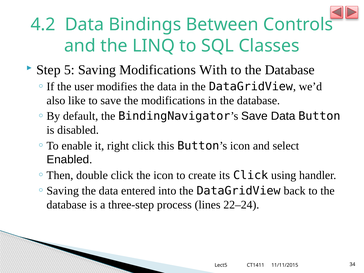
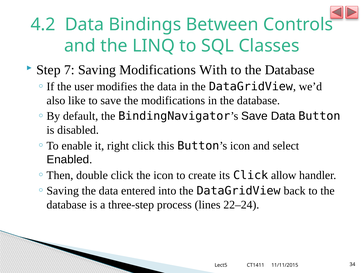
5: 5 -> 7 (69, 70)
using: using -> allow (284, 175)
